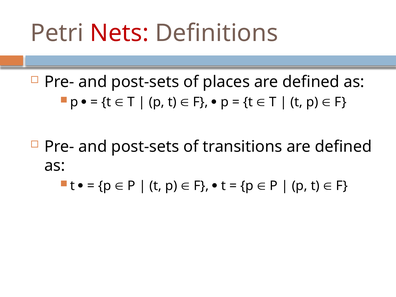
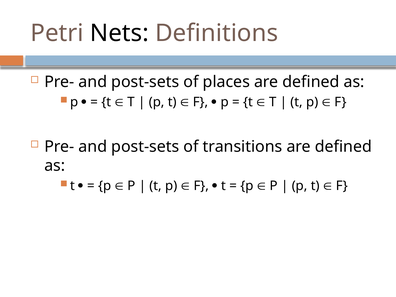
Nets colour: red -> black (119, 33)
